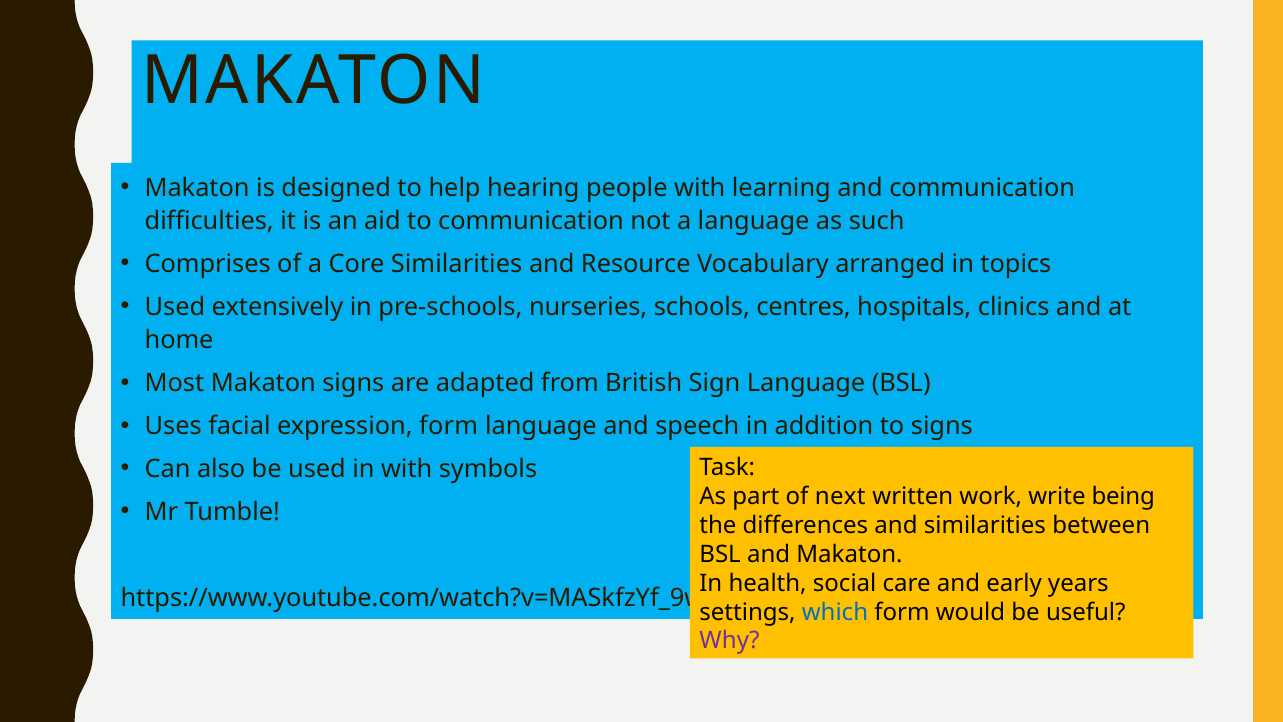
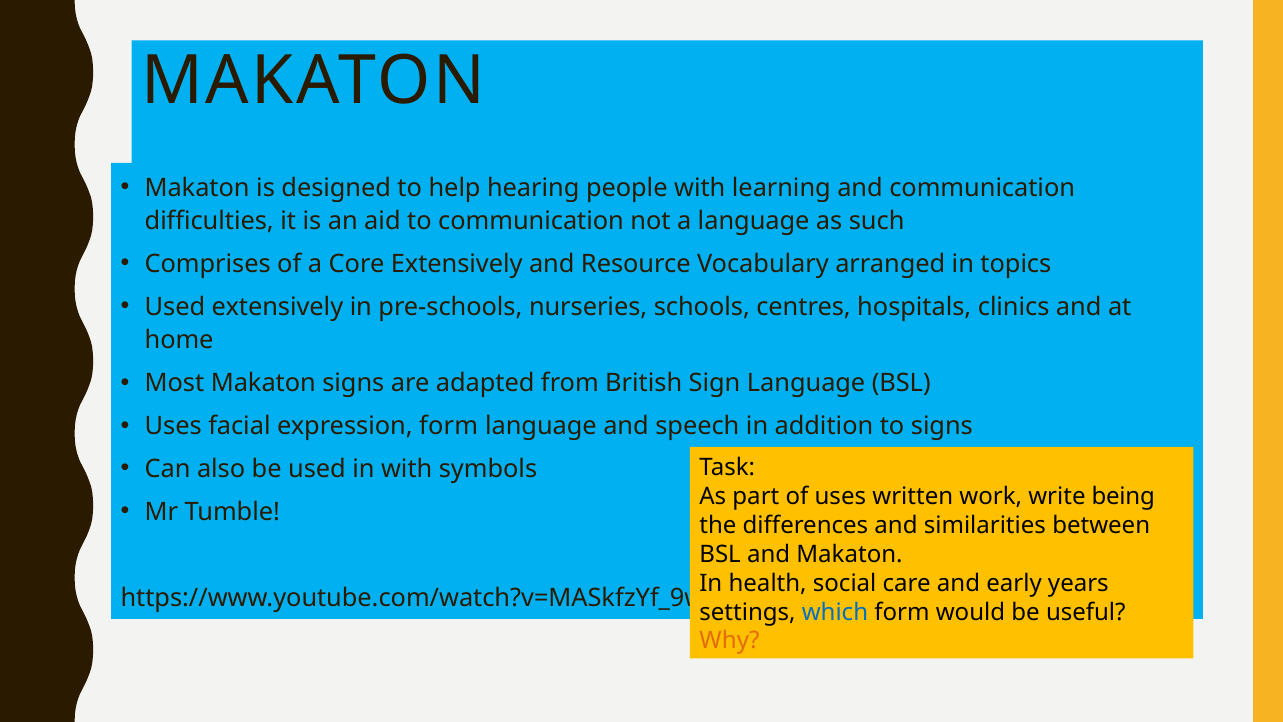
Core Similarities: Similarities -> Extensively (457, 264)
of next: next -> uses (840, 496)
Why colour: purple -> orange (730, 641)
